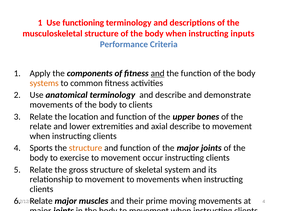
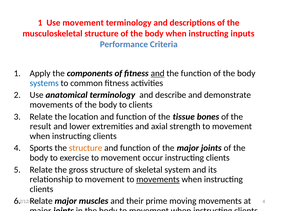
Use functioning: functioning -> movement (83, 23)
systems colour: orange -> blue (44, 83)
upper: upper -> tissue (184, 117)
relate: relate -> result (41, 127)
axial describe: describe -> strength (185, 127)
movements underline: none -> present (158, 180)
